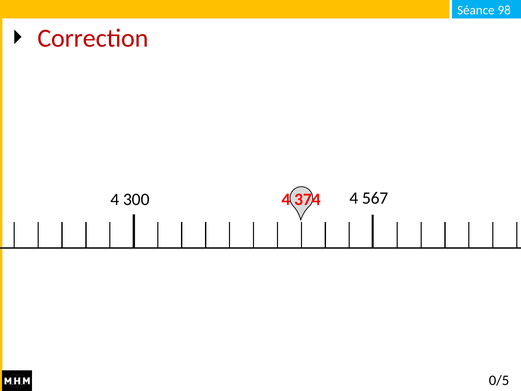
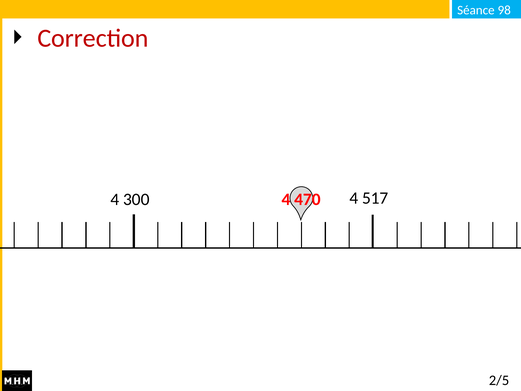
374: 374 -> 470 (307, 199)
567: 567 -> 517 (375, 198)
0/5: 0/5 -> 2/5 (499, 380)
